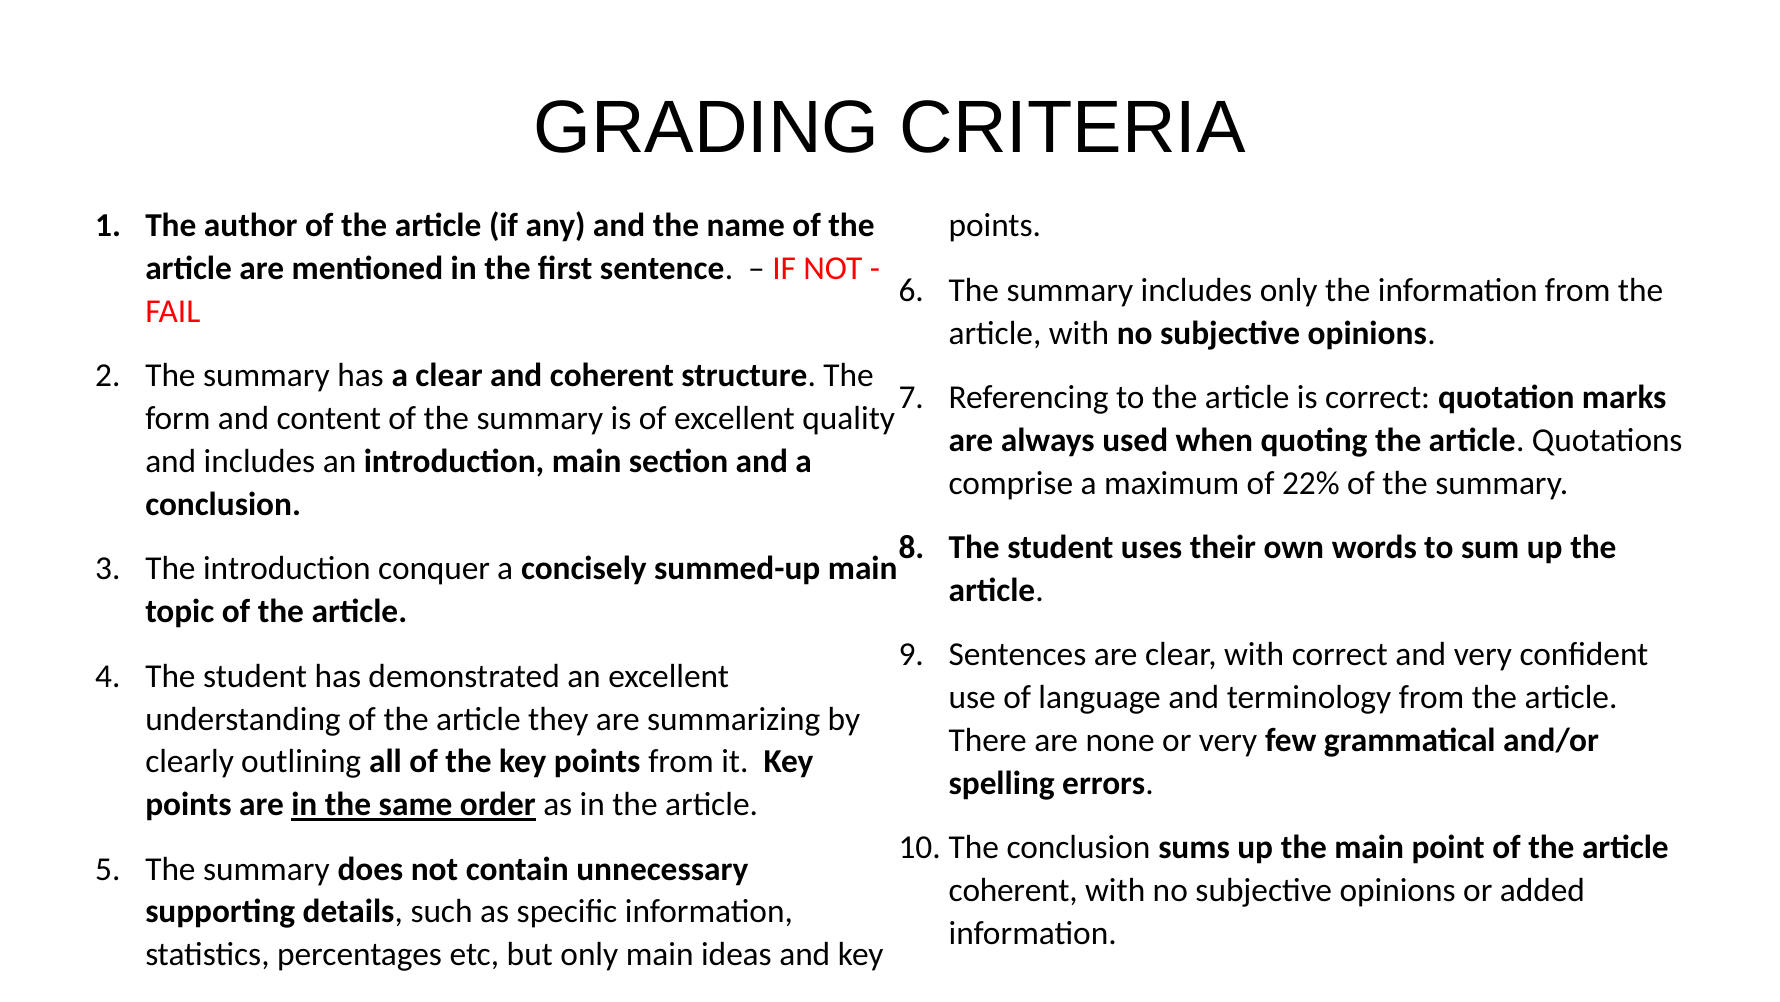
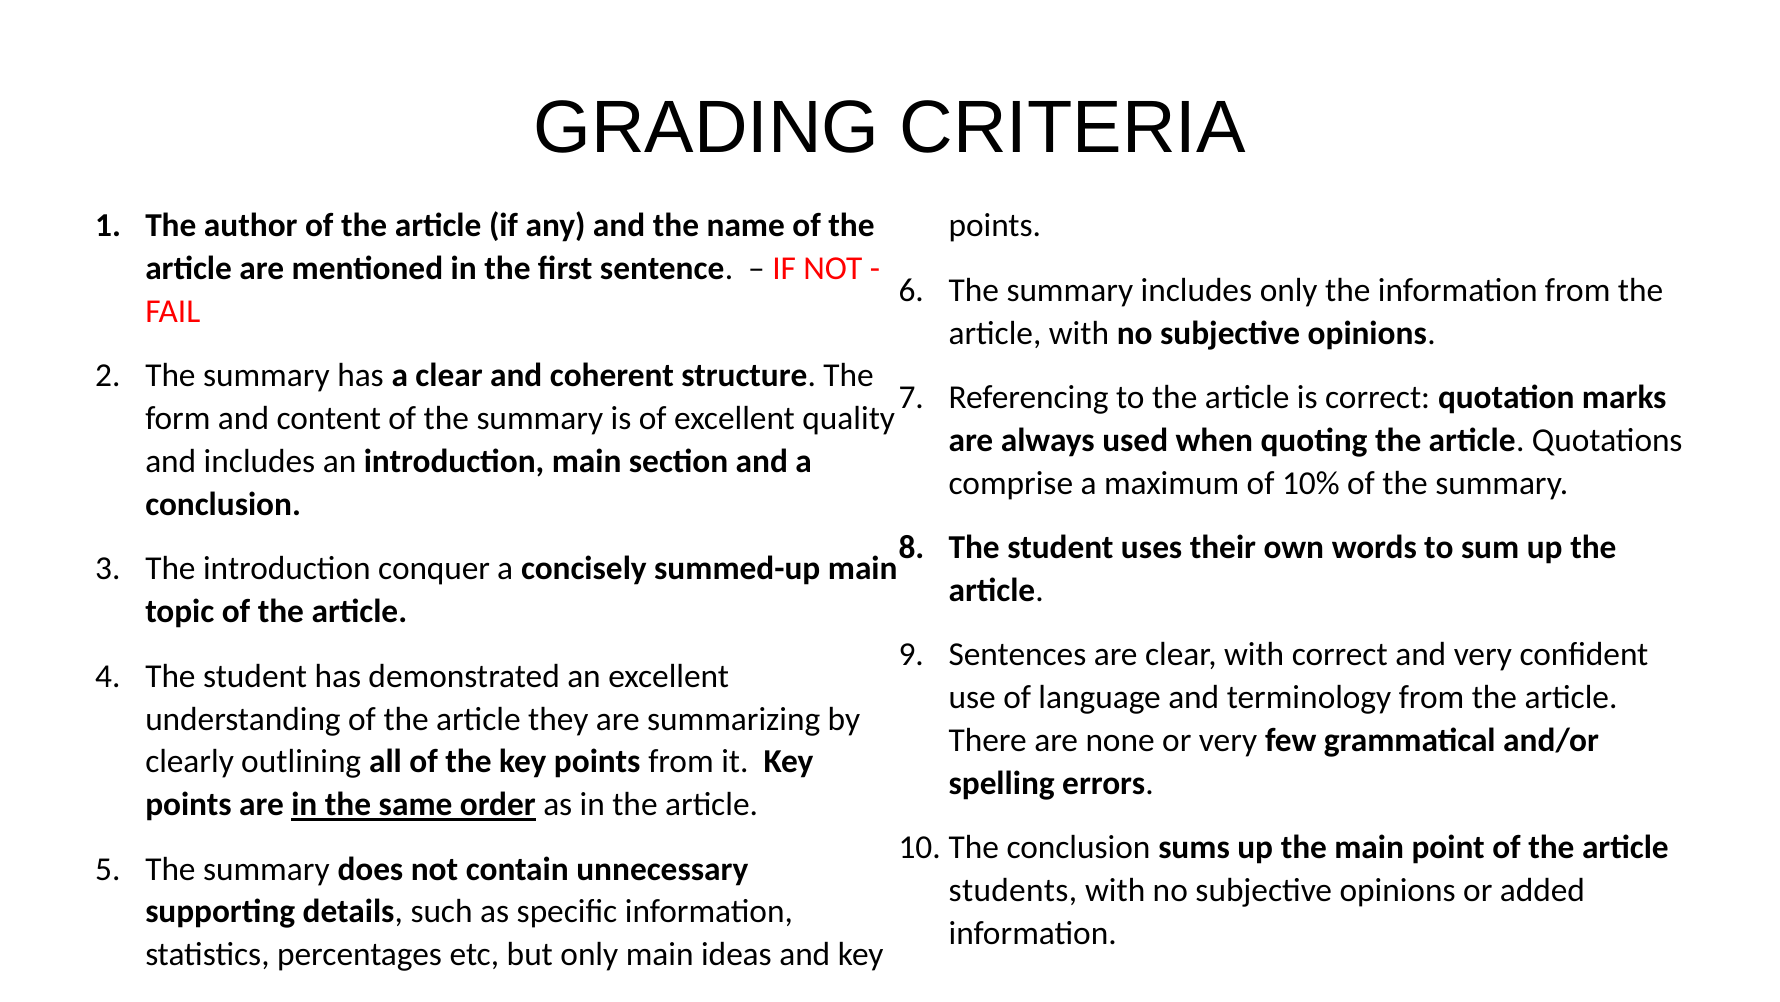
22%: 22% -> 10% (1311, 483)
coherent: coherent -> students (1013, 890)
